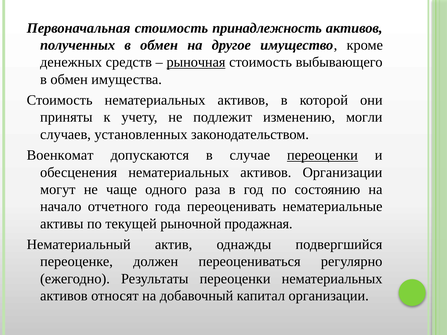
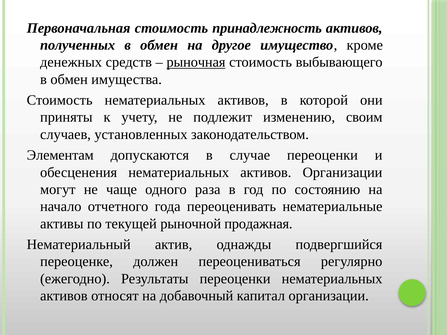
могли: могли -> своим (364, 117)
Военкомат: Военкомат -> Элементам (60, 155)
переоценки underline: present -> none (322, 155)
